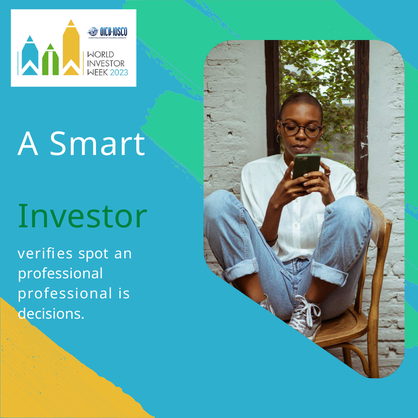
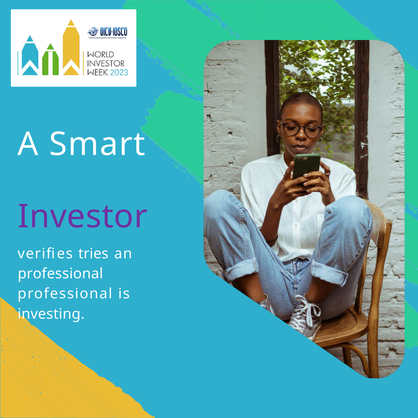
Investor colour: green -> purple (83, 217)
spot: spot -> tries (93, 254)
decisions: decisions -> investing (51, 314)
